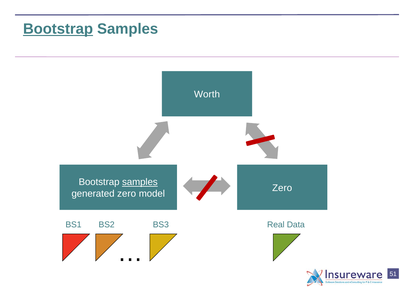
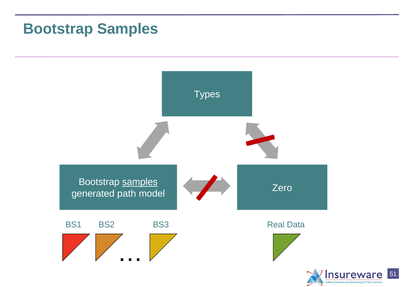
Bootstrap underline: present -> none (58, 29)
Worth: Worth -> Types (207, 94)
generated zero: zero -> path (127, 193)
